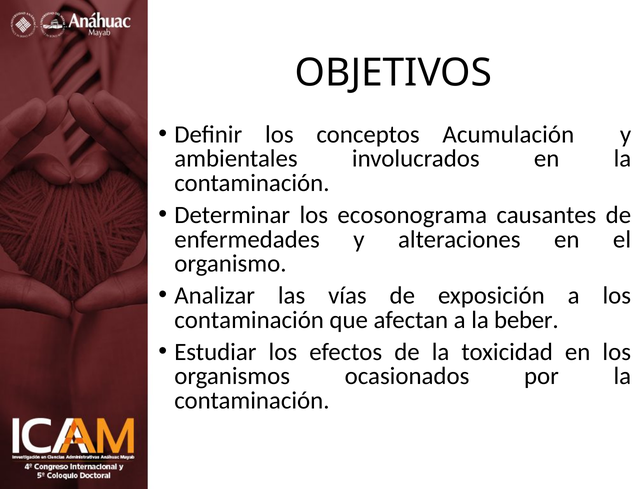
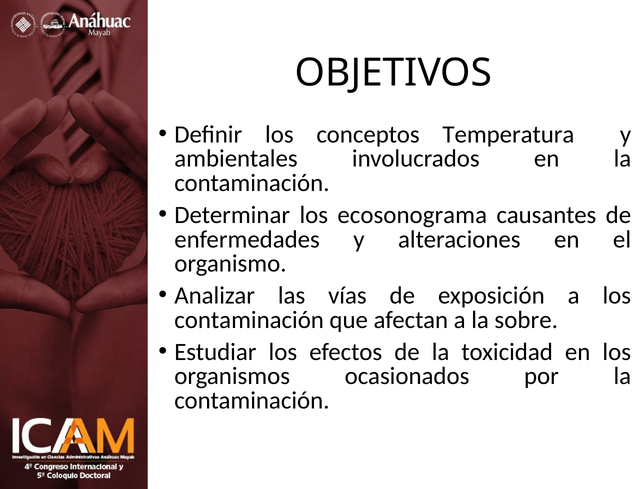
Acumulación: Acumulación -> Temperatura (508, 135)
beber: beber -> sobre (526, 320)
